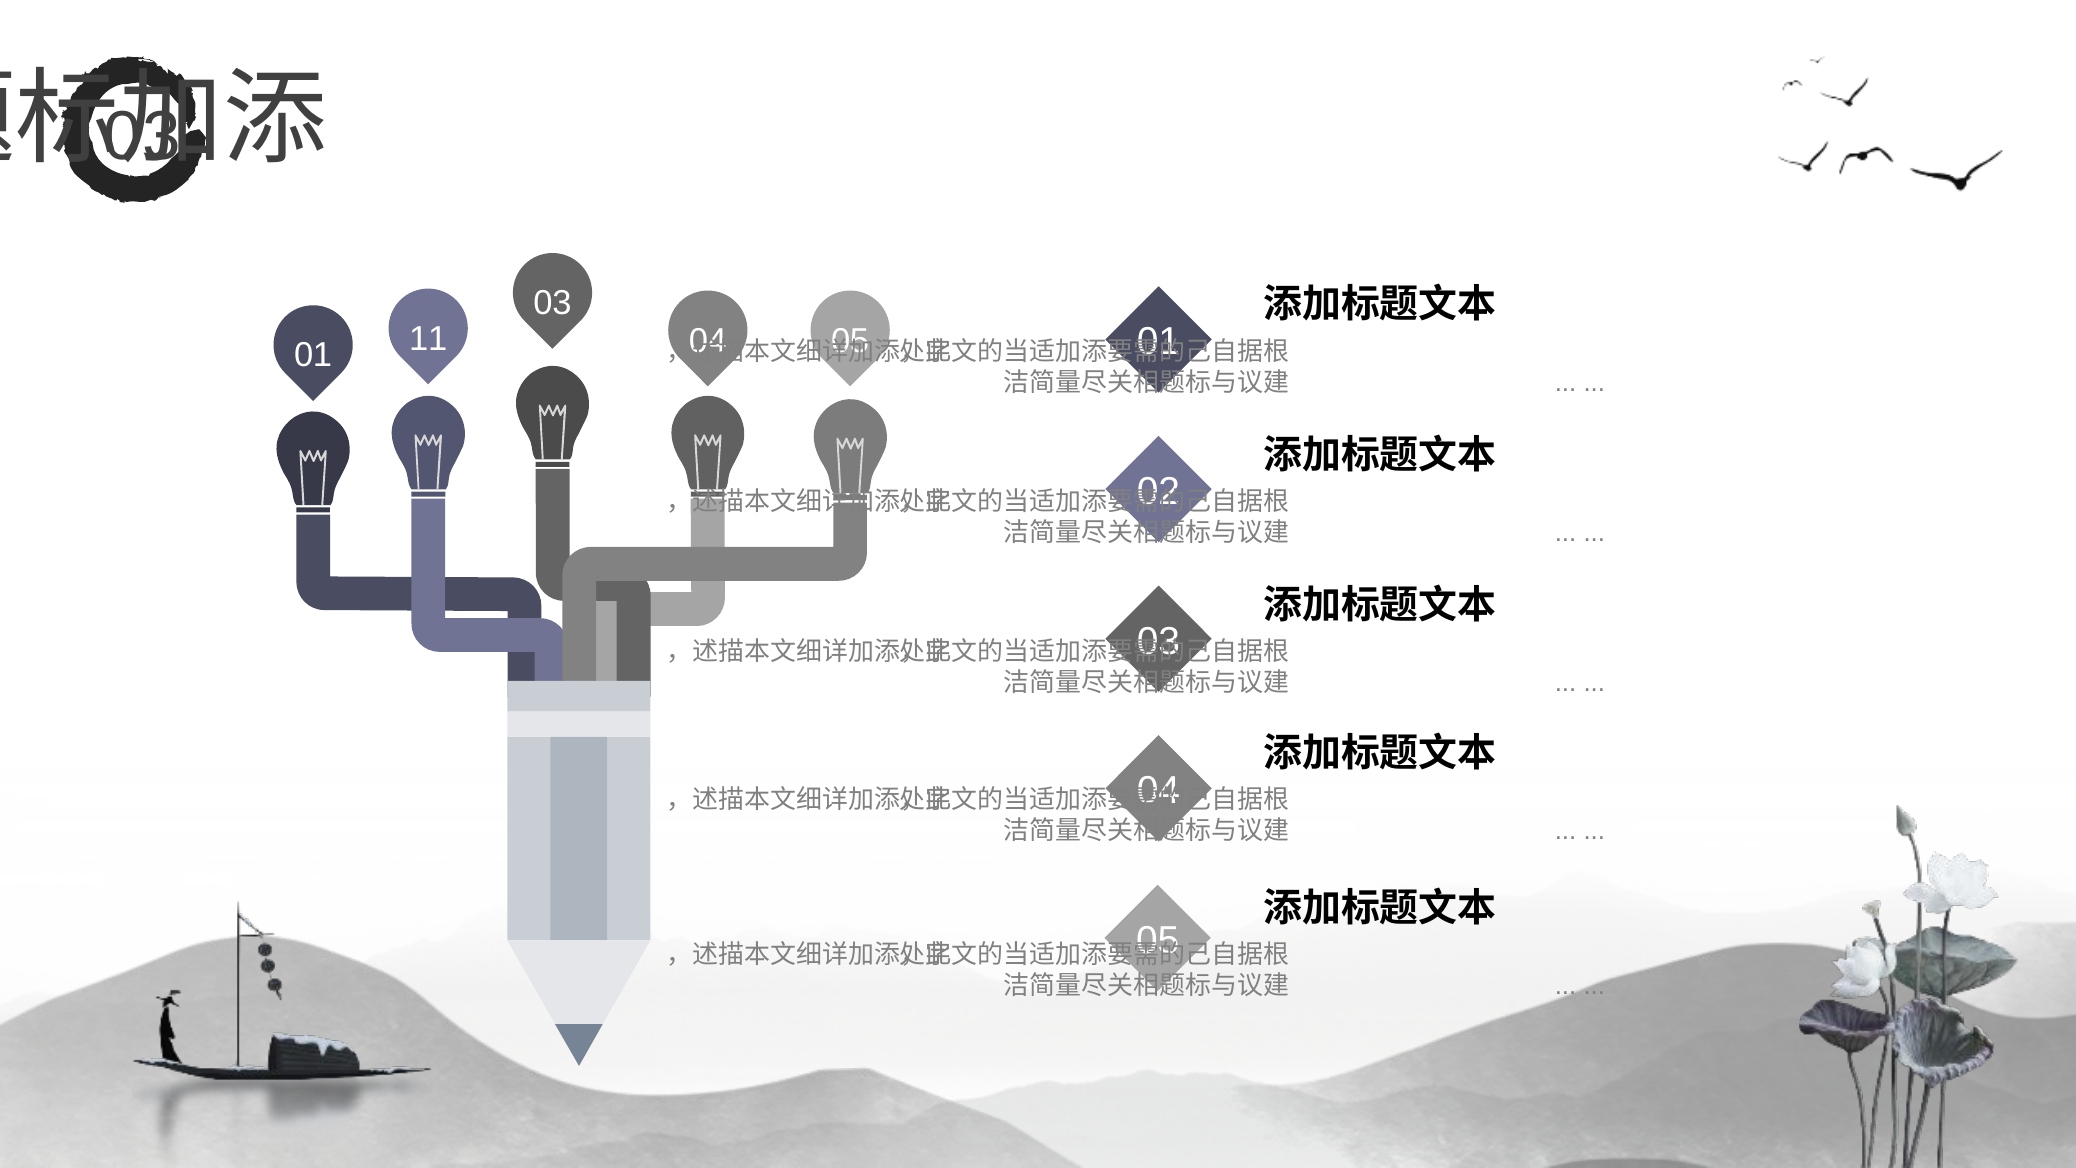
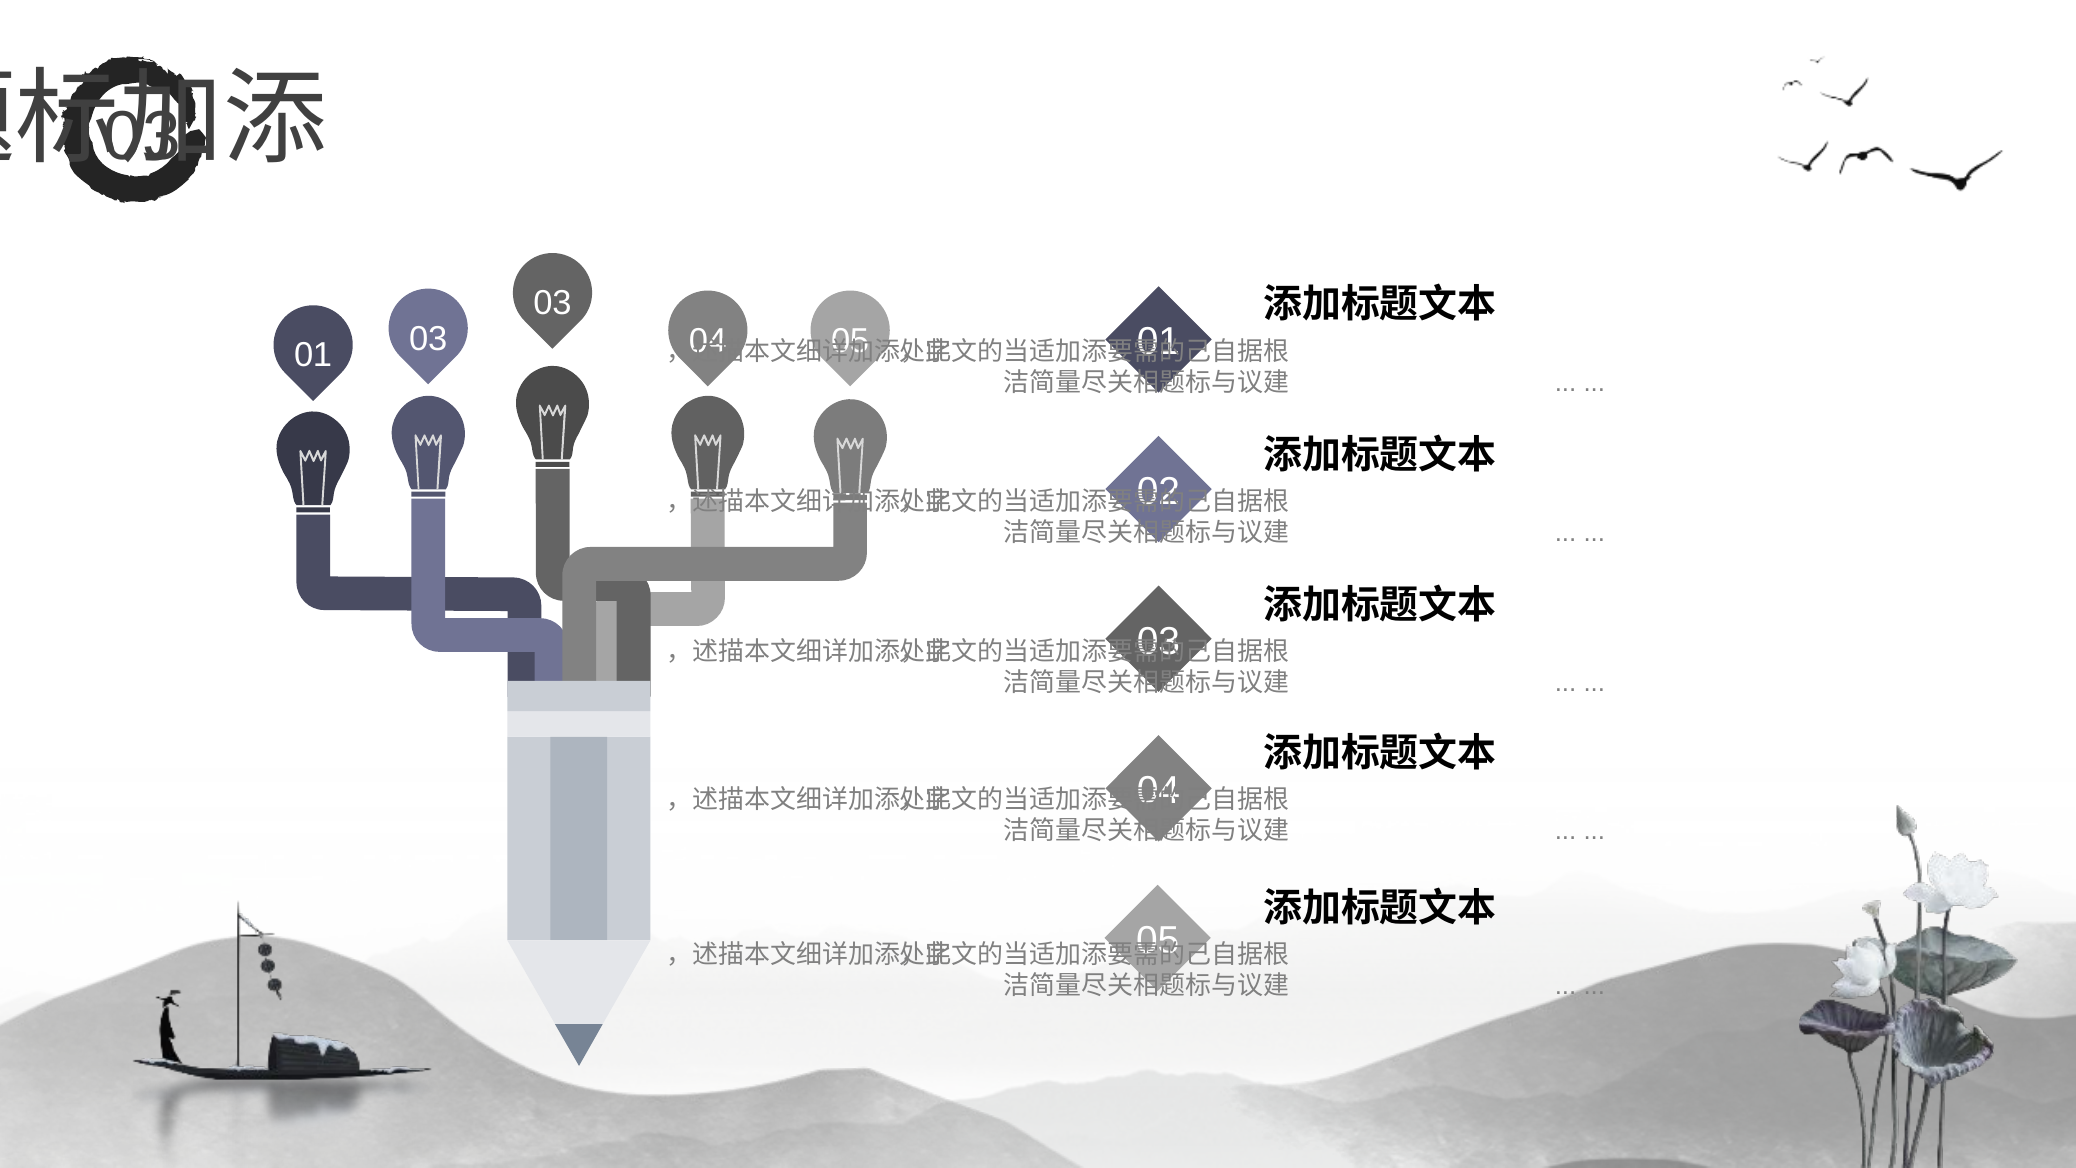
01 11: 11 -> 03 (428, 339)
